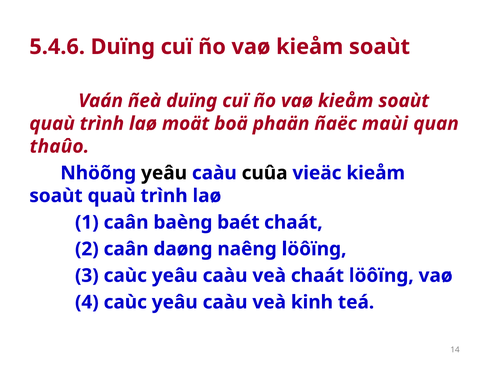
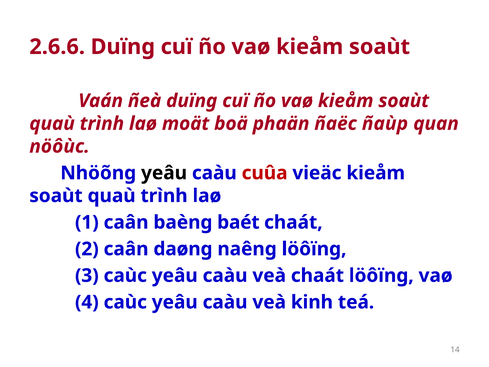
5.4.6: 5.4.6 -> 2.6.6 (57, 47)
maùi: maùi -> ñaùp (385, 124)
thaûo: thaûo -> nöôùc (59, 146)
cuûa colour: black -> red (265, 173)
